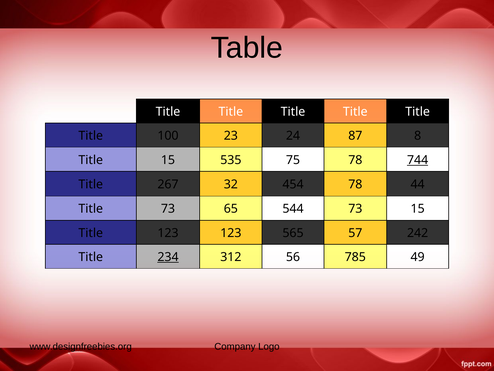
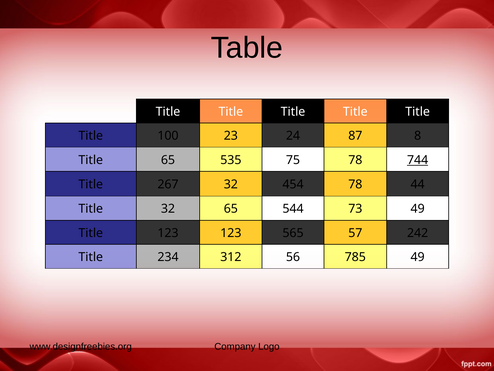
Title 15: 15 -> 65 (168, 160)
Title 73: 73 -> 32 (168, 209)
73 15: 15 -> 49 (418, 209)
234 underline: present -> none (168, 257)
